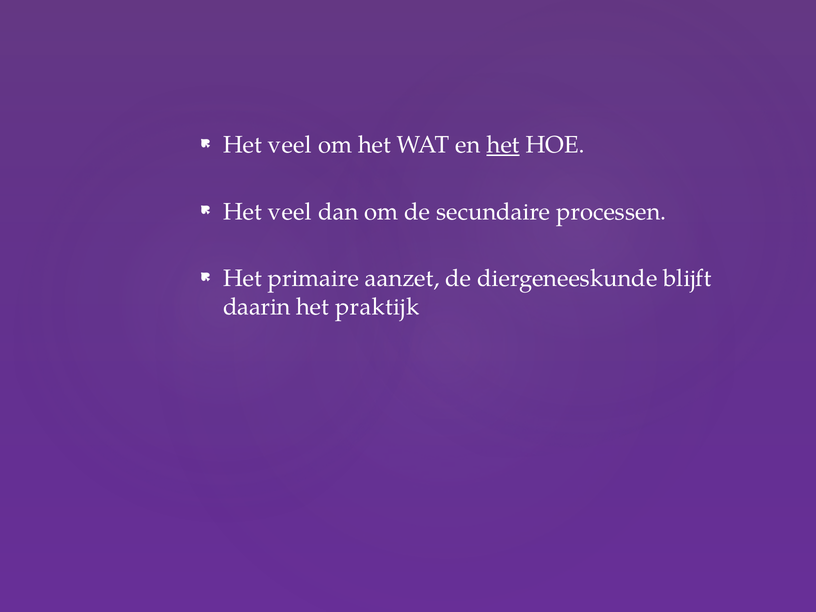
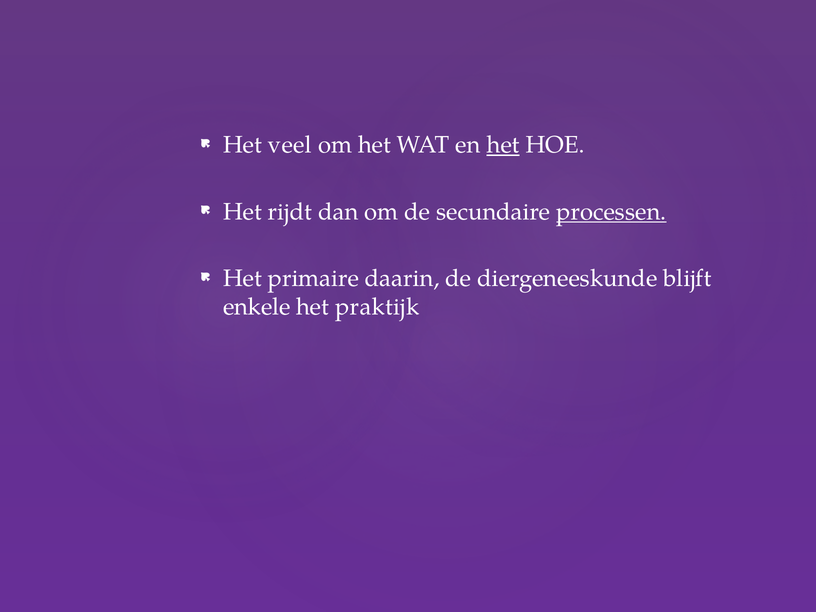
veel: veel -> rijdt (290, 212)
processen underline: none -> present (611, 212)
aanzet: aanzet -> daarin (402, 278)
daarin: daarin -> enkele (257, 307)
